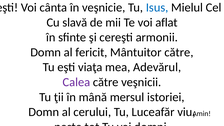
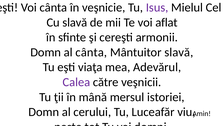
Isus colour: blue -> purple (157, 7)
al fericit: fericit -> cânta (91, 52)
Mântuitor către: către -> slavă (179, 52)
